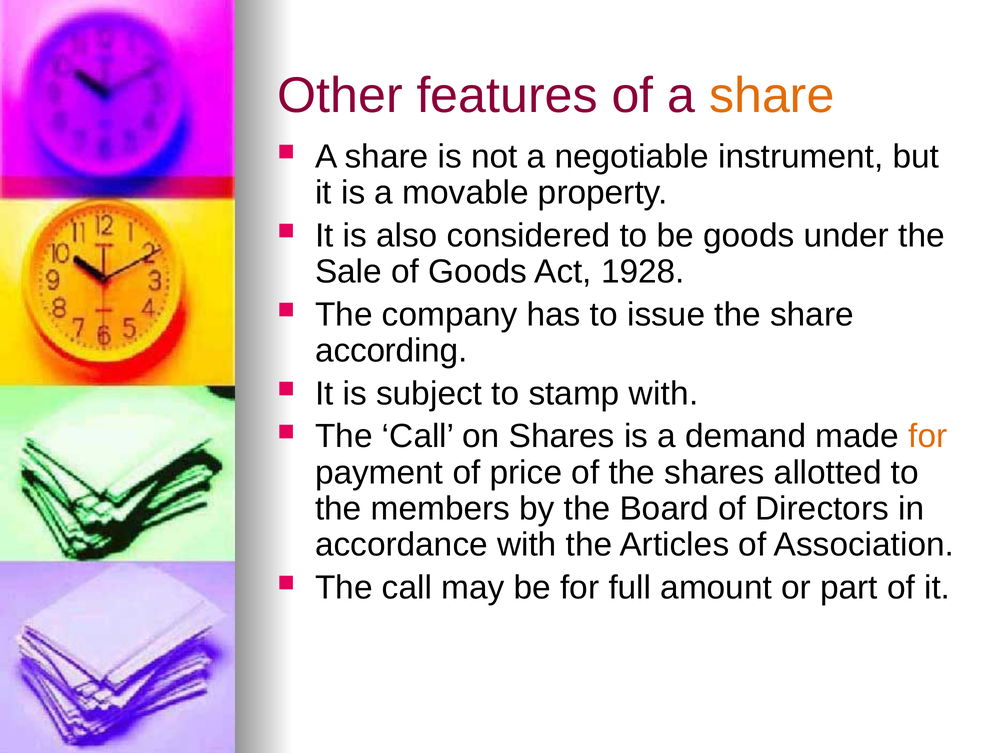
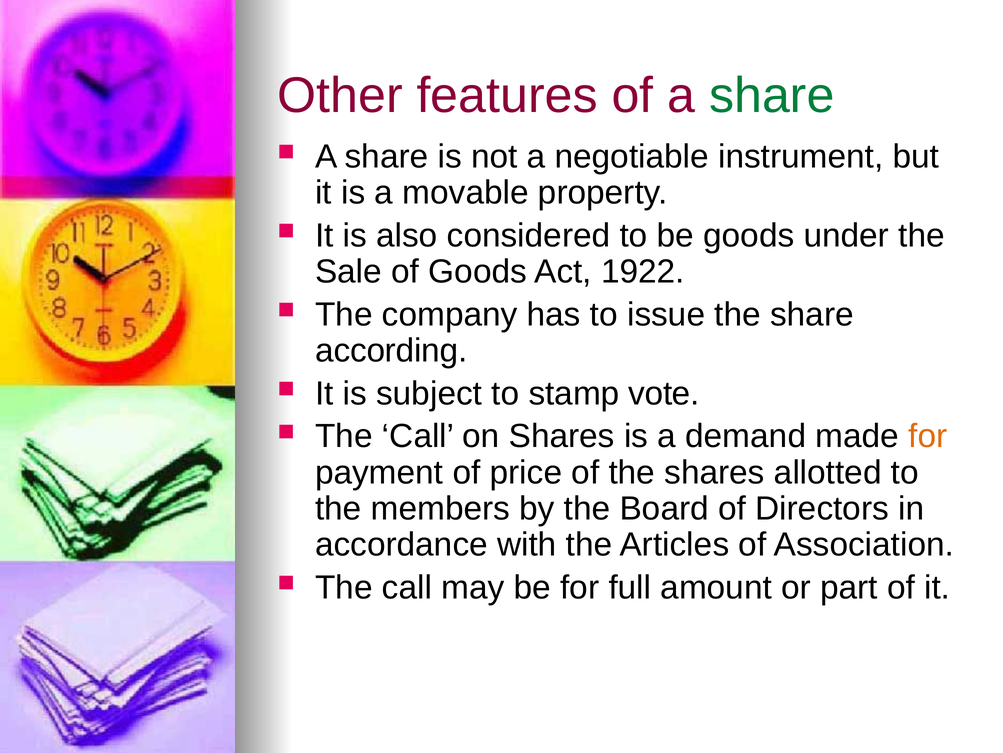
share colour: orange -> green (772, 95)
1928: 1928 -> 1922 (643, 272)
stamp with: with -> vote (664, 393)
